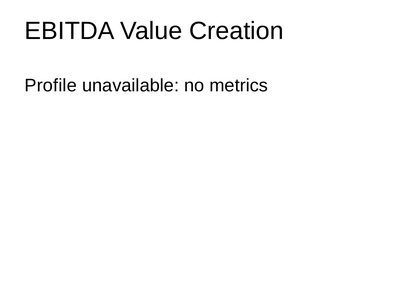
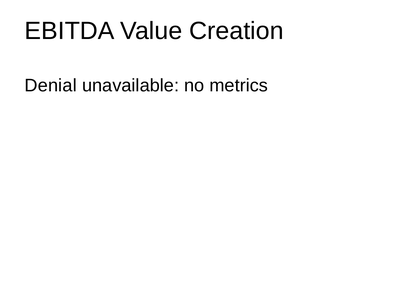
Profile: Profile -> Denial (51, 86)
